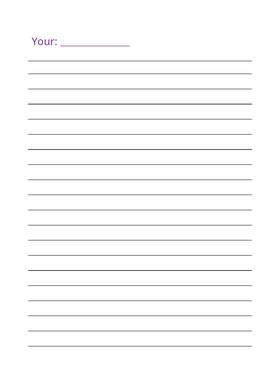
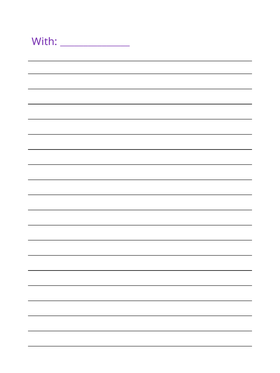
Your: Your -> With (45, 42)
